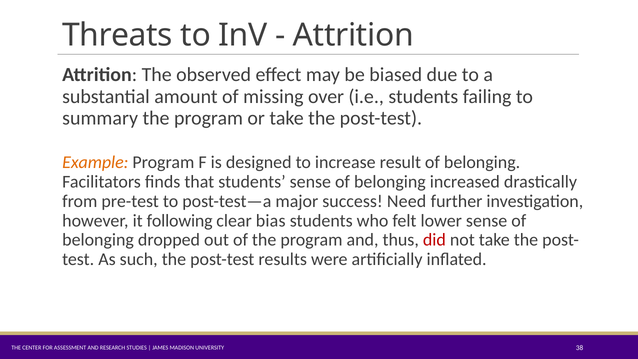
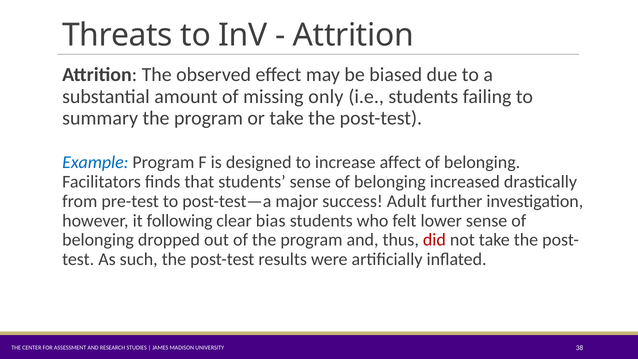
over: over -> only (326, 96)
Example colour: orange -> blue (95, 162)
result: result -> affect (400, 162)
Need: Need -> Adult (407, 201)
